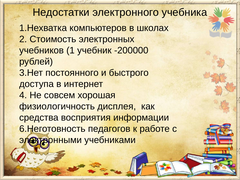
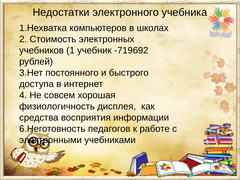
-200000: -200000 -> -719692 (131, 50)
